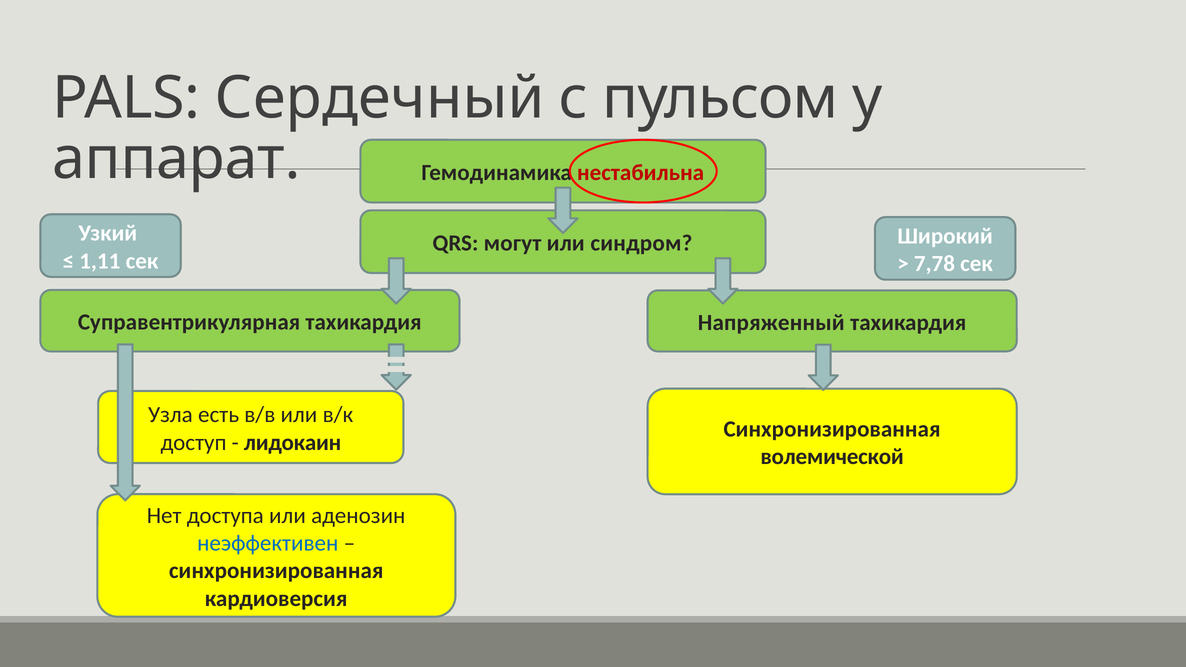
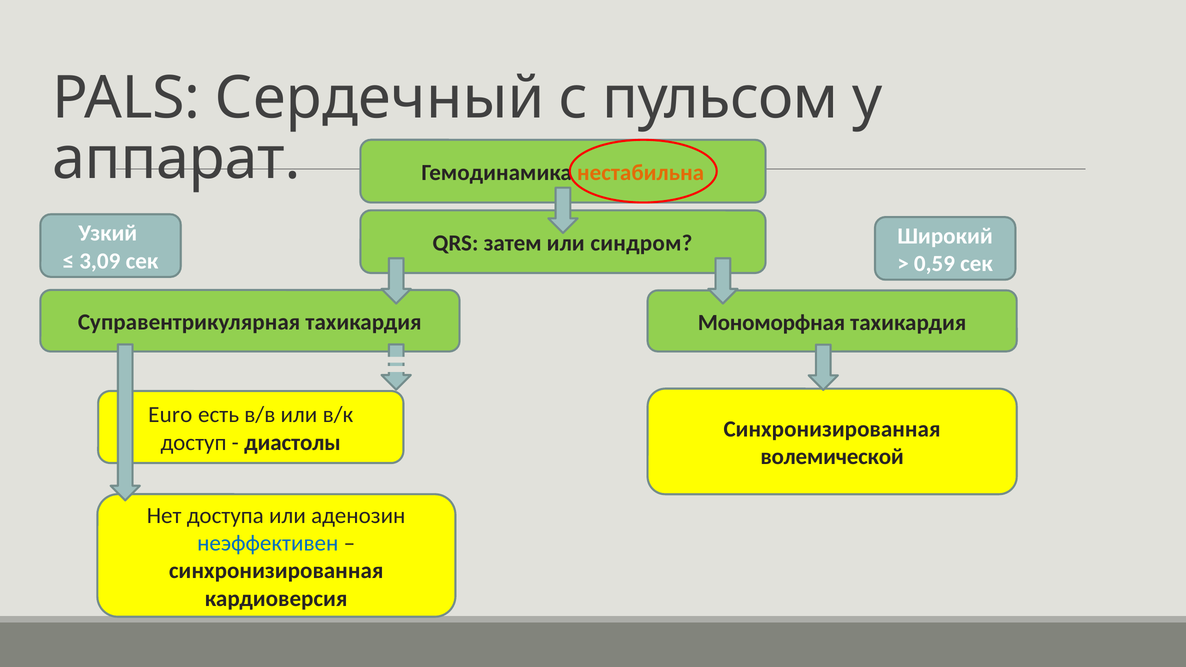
нестабильна colour: red -> orange (641, 173)
могут: могут -> затем (513, 243)
1,11: 1,11 -> 3,09 (100, 261)
7,78: 7,78 -> 0,59 (934, 264)
Напряженный: Напряженный -> Мономорфная (771, 323)
Узла: Узла -> Euro (170, 415)
лидокаин: лидокаин -> диастолы (292, 443)
